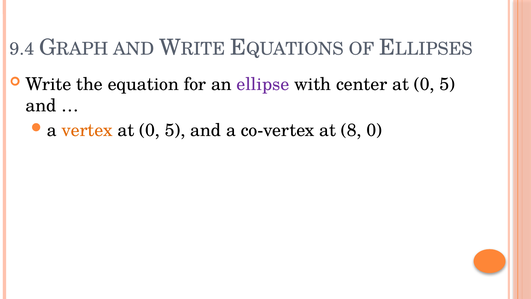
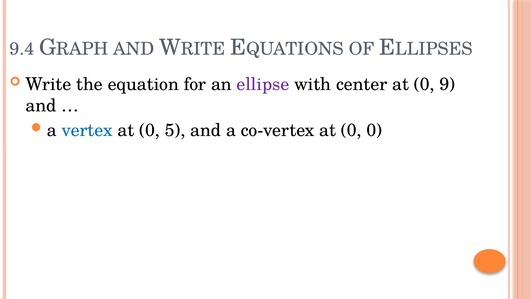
center at 0 5: 5 -> 9 (447, 84)
vertex colour: orange -> blue (87, 130)
co-vertex at 8: 8 -> 0 (351, 130)
